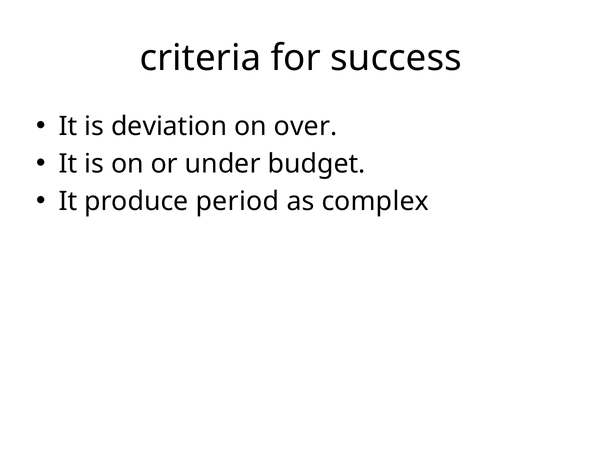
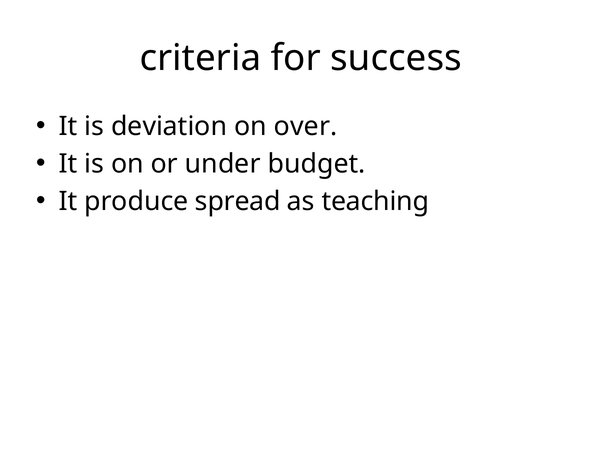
period: period -> spread (238, 201)
complex: complex -> teaching (375, 201)
